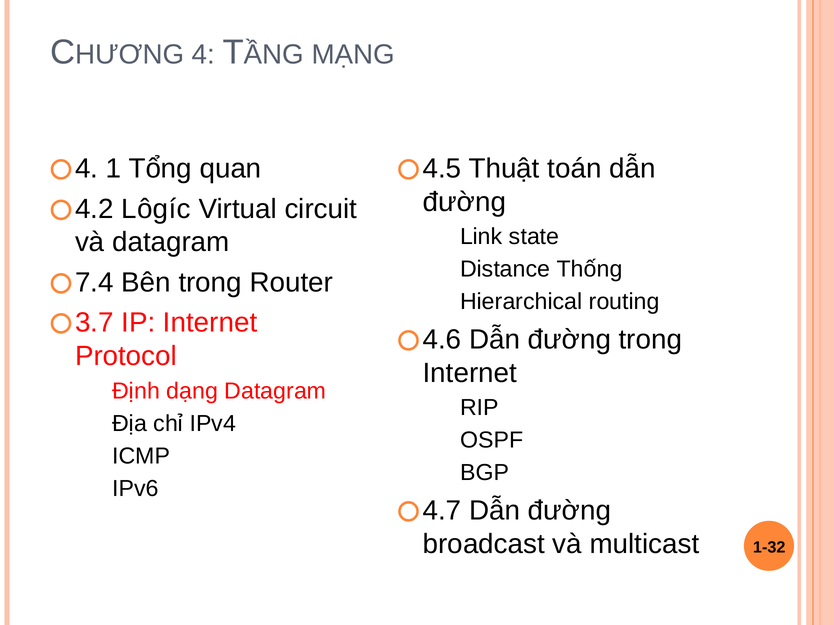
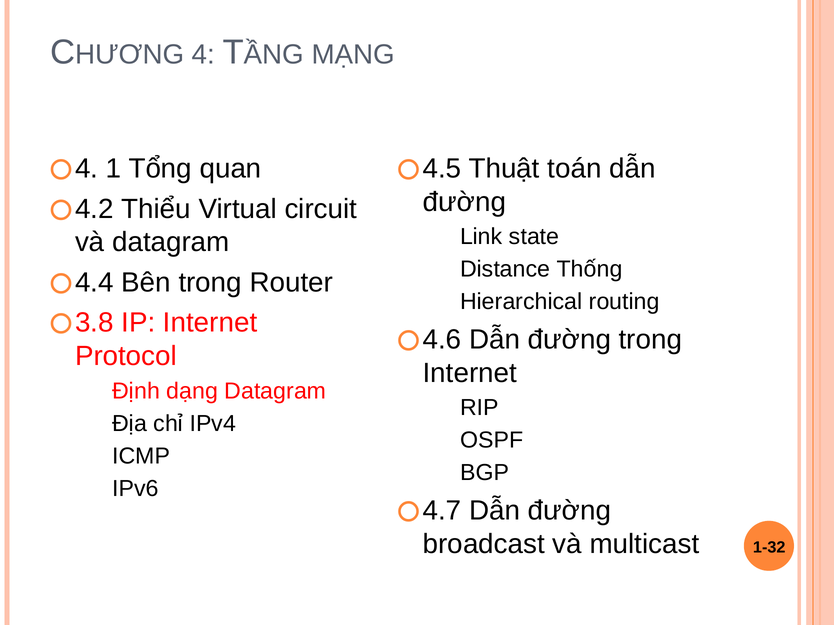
Lôgíc: Lôgíc -> Thiểu (156, 209)
7.4: 7.4 -> 4.4 (94, 283)
3.7: 3.7 -> 3.8 (94, 323)
